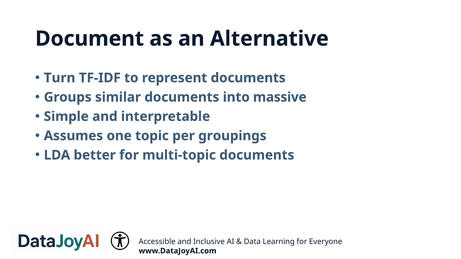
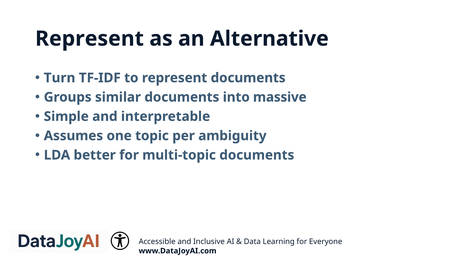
Document: Document -> Represent (90, 39)
groupings: groupings -> ambiguity (232, 136)
